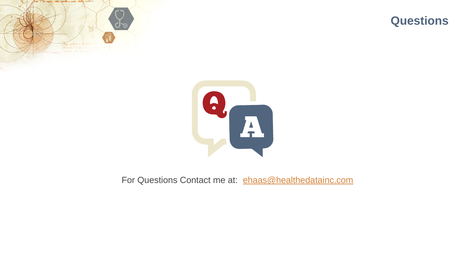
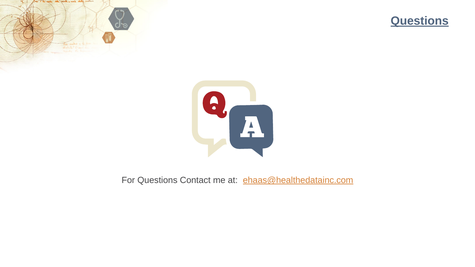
Questions underline: none -> present (420, 21)
